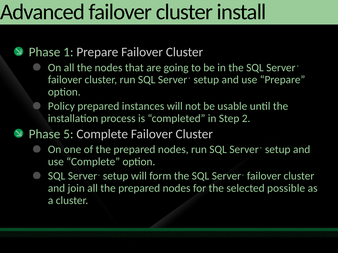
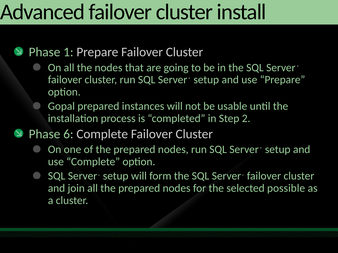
Policy: Policy -> Gopal (61, 106)
5: 5 -> 6 (68, 134)
